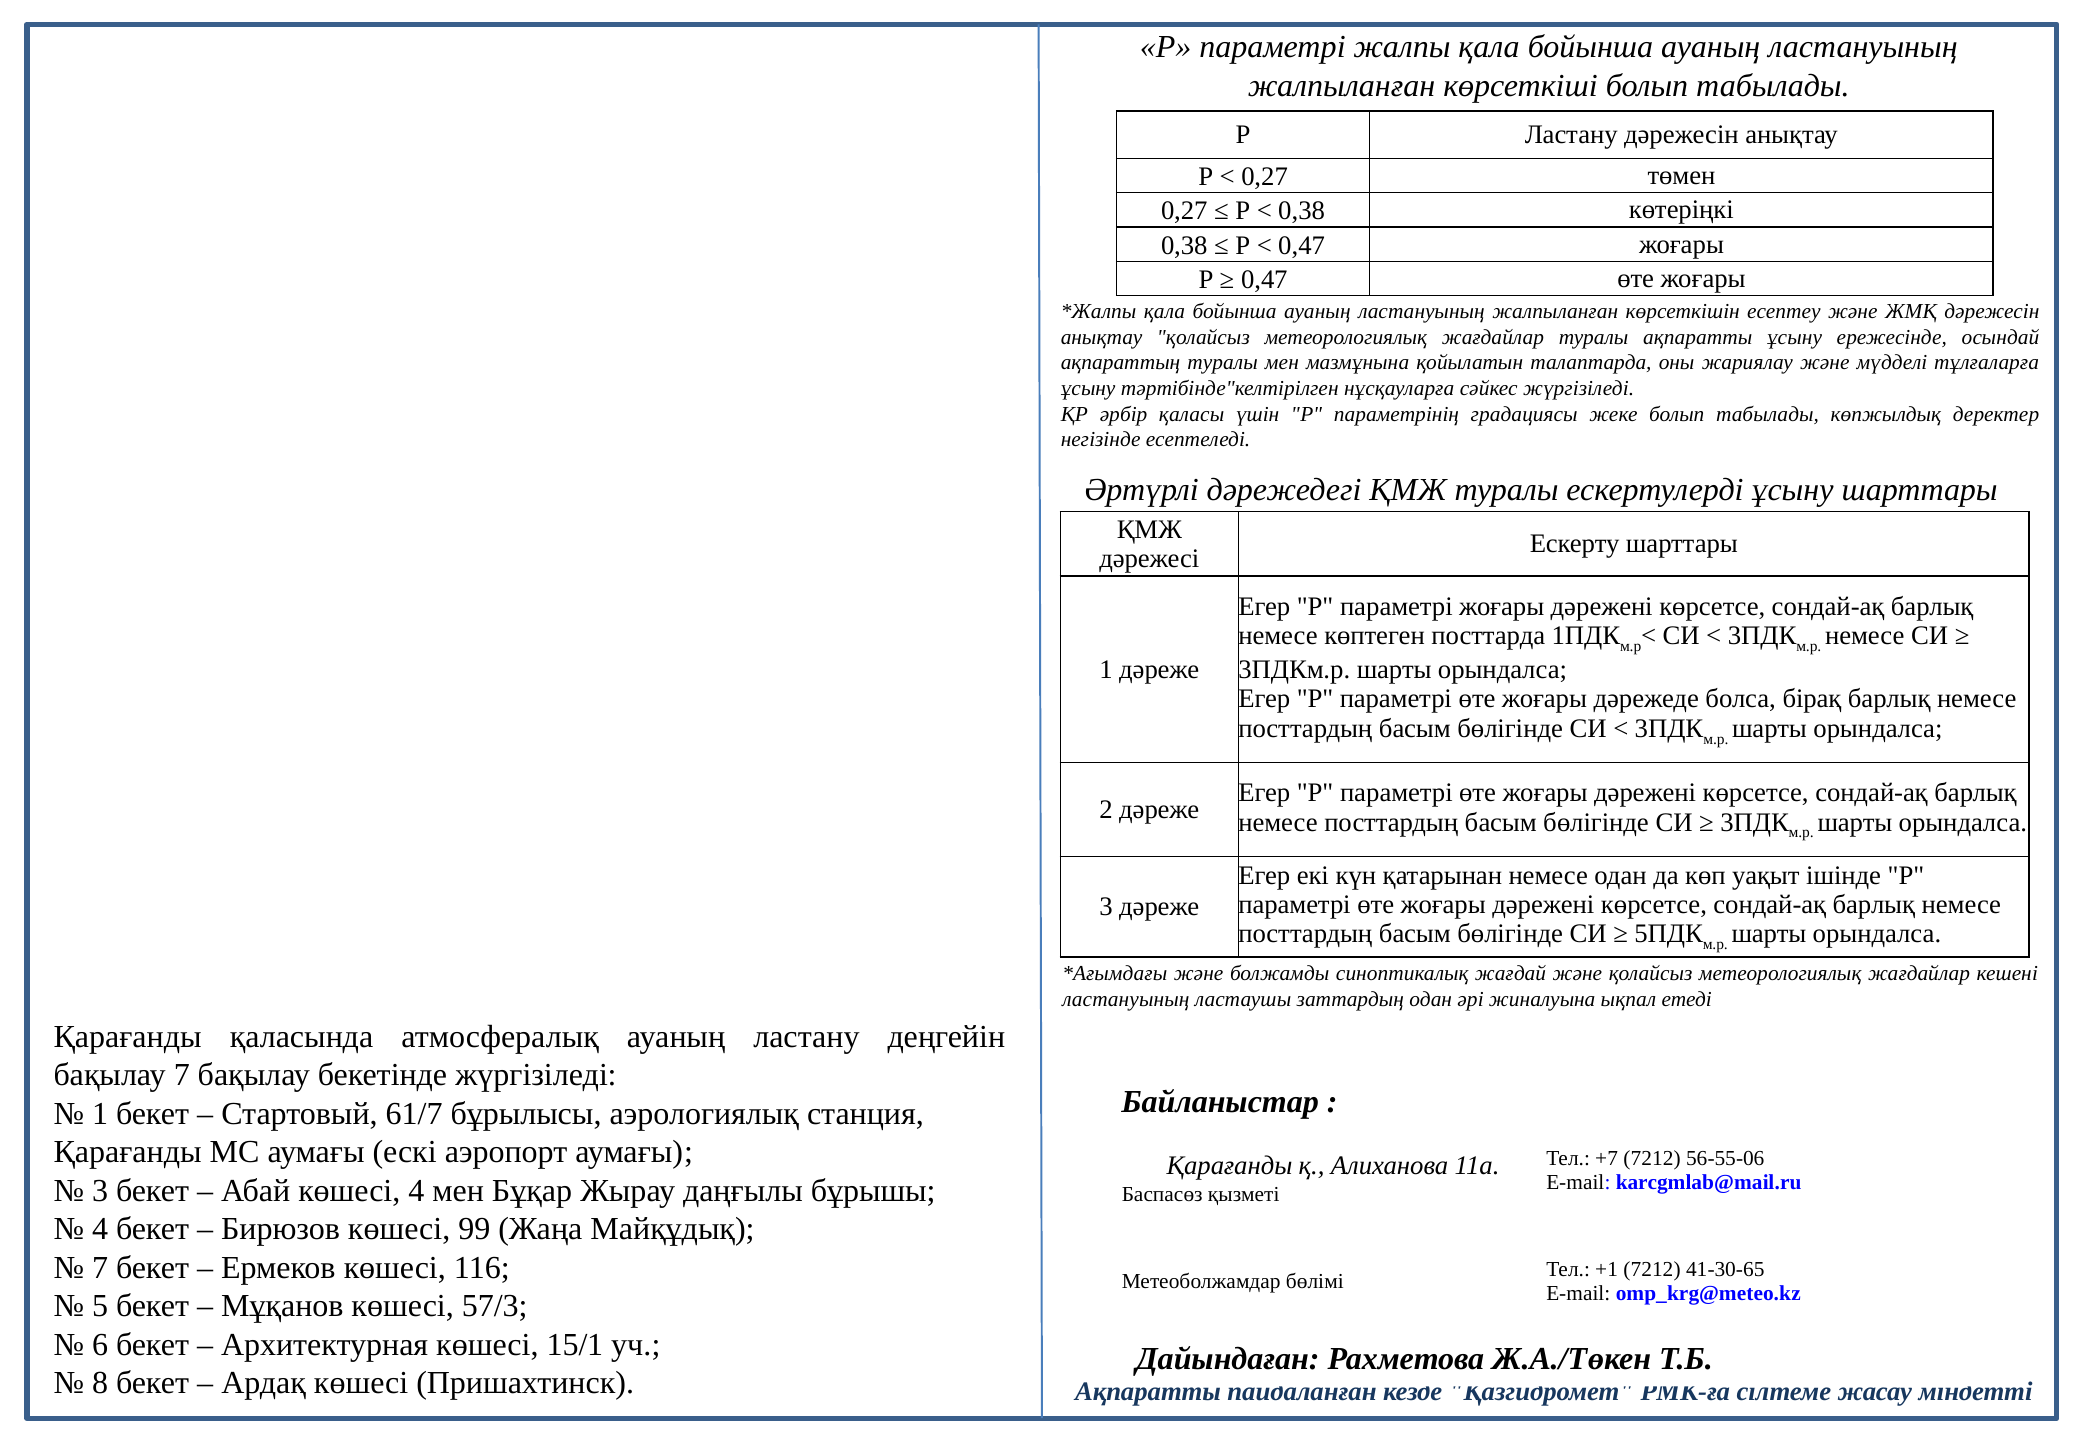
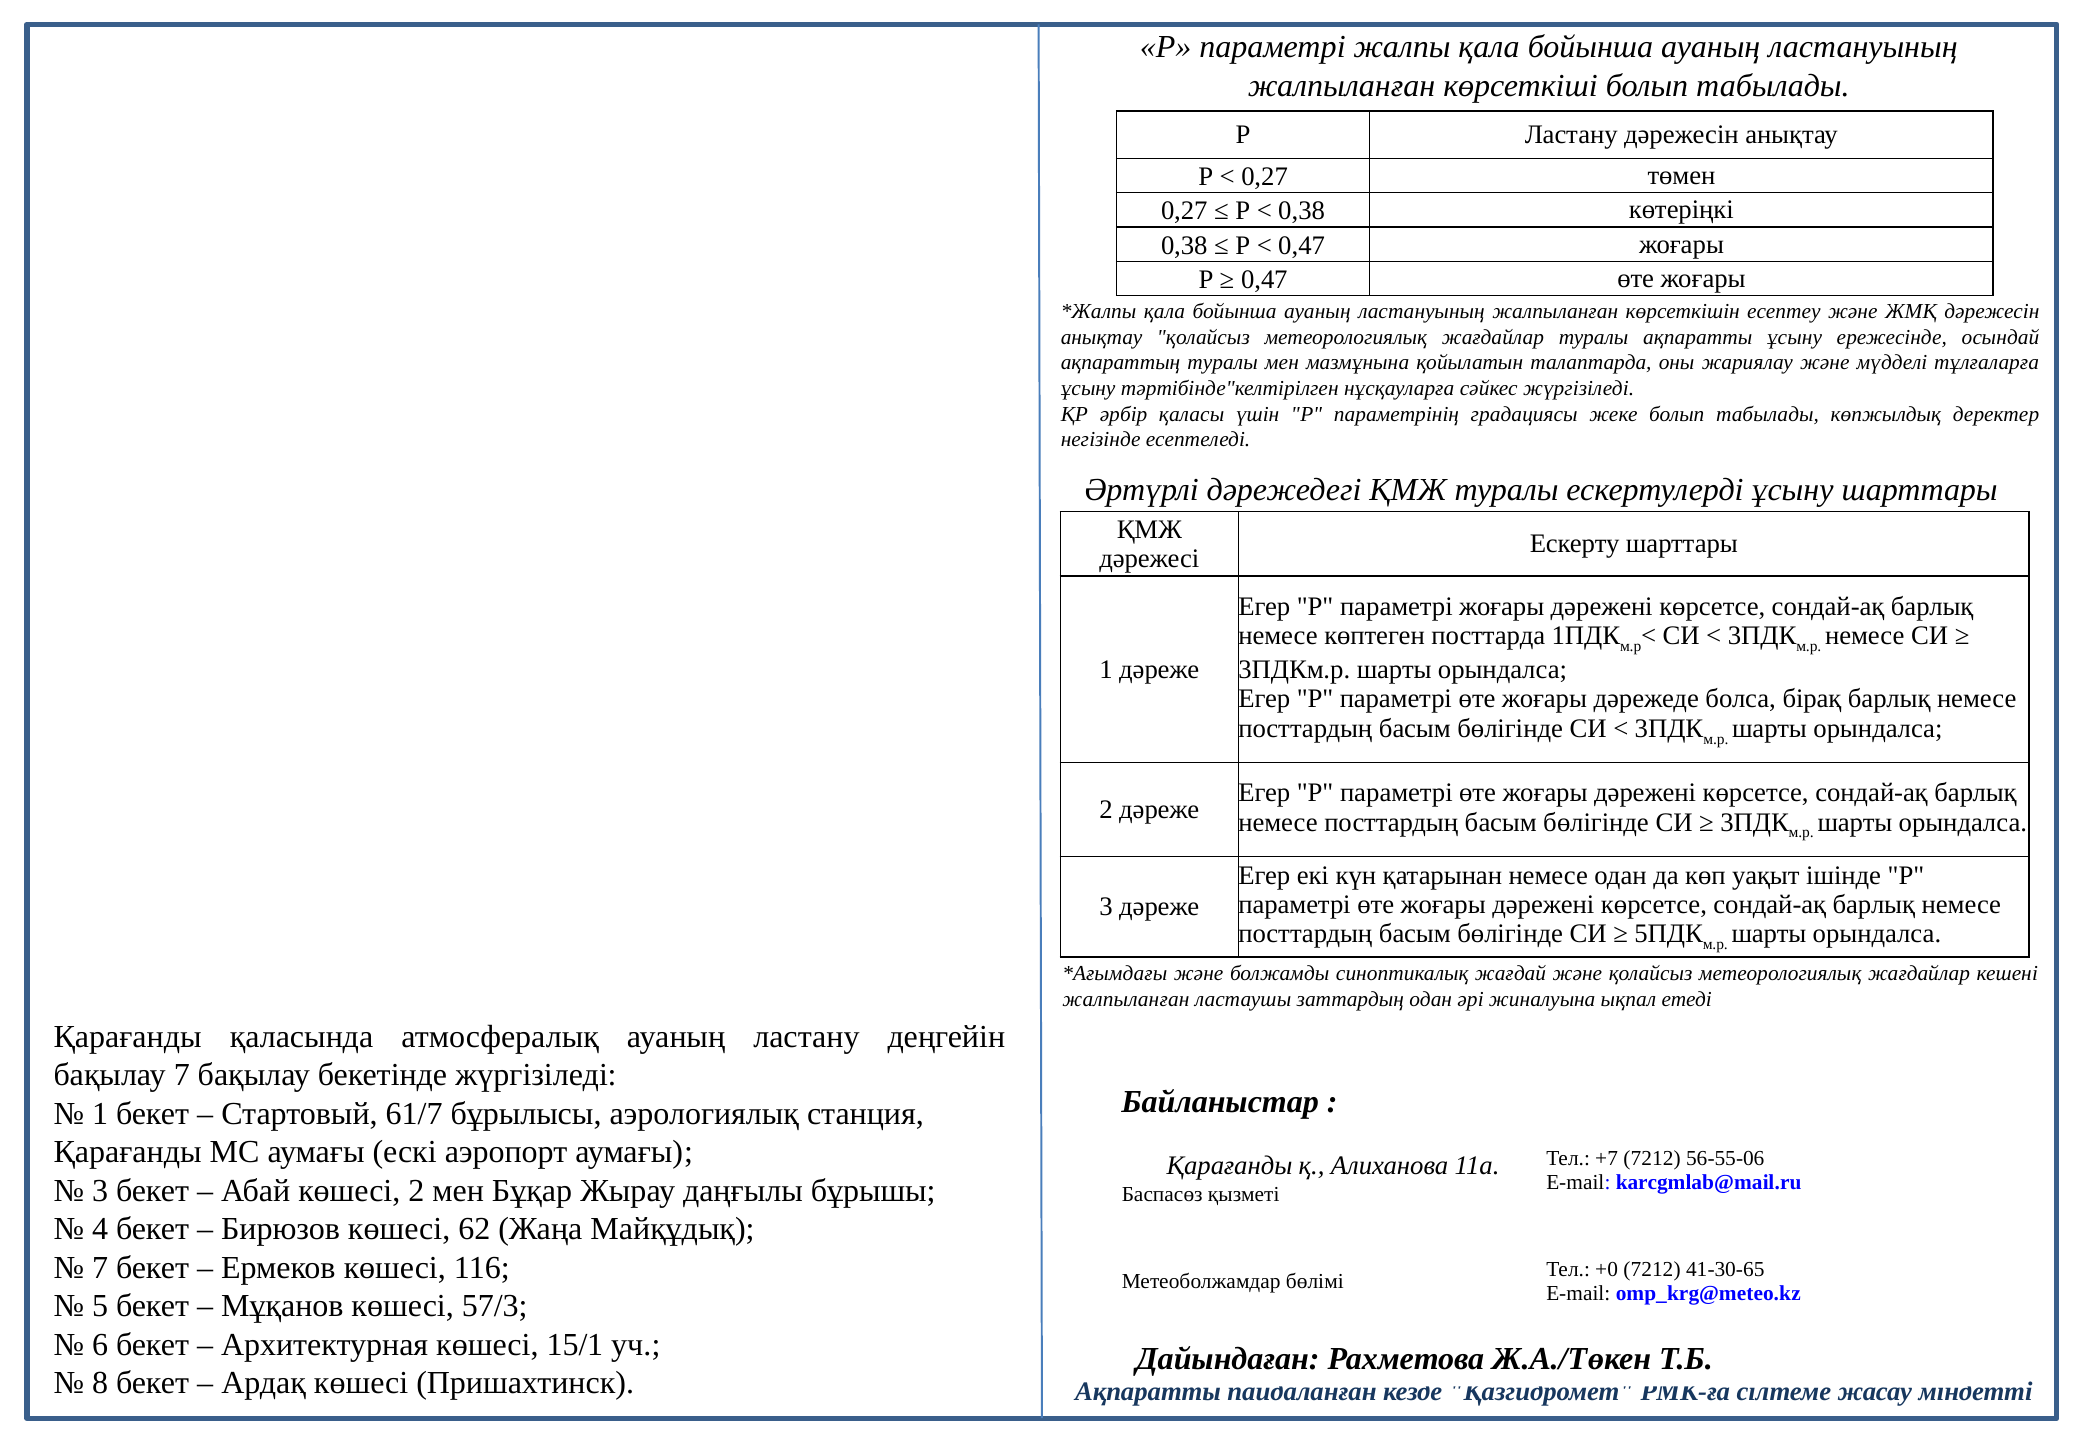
ластануының: ластануының -> жалпыланған (1126, 999)
көшесі 4: 4 -> 2 (416, 1191)
99: 99 -> 62 (474, 1229)
+1: +1 -> +0 (1607, 1269)
